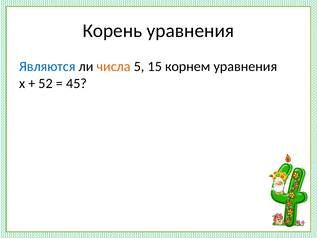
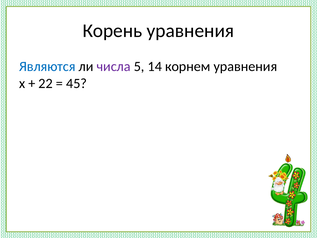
числа colour: orange -> purple (114, 67)
15: 15 -> 14 (155, 67)
52: 52 -> 22 (46, 83)
